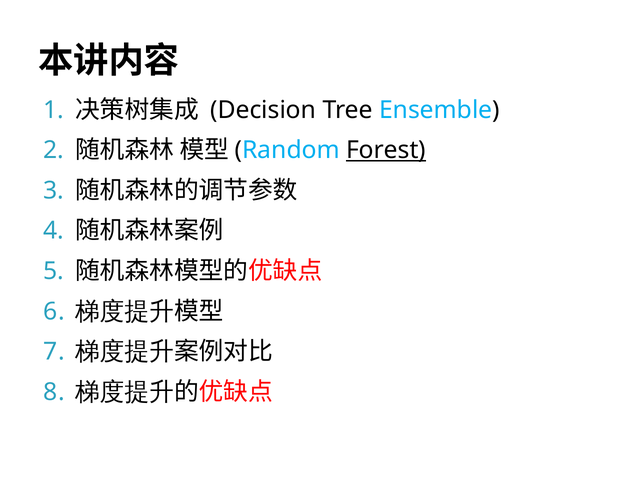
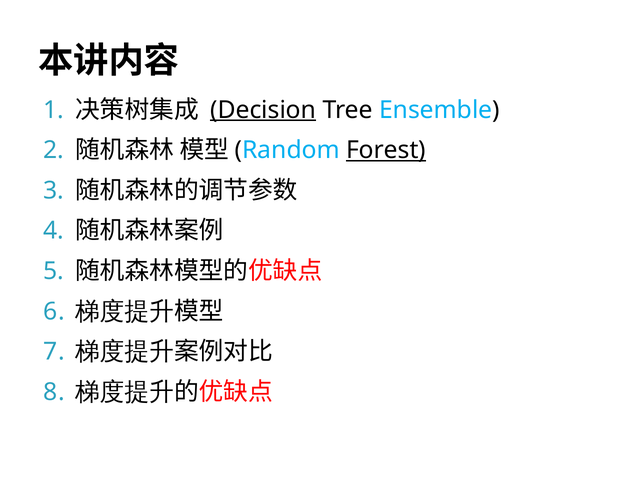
Decision underline: none -> present (263, 110)
